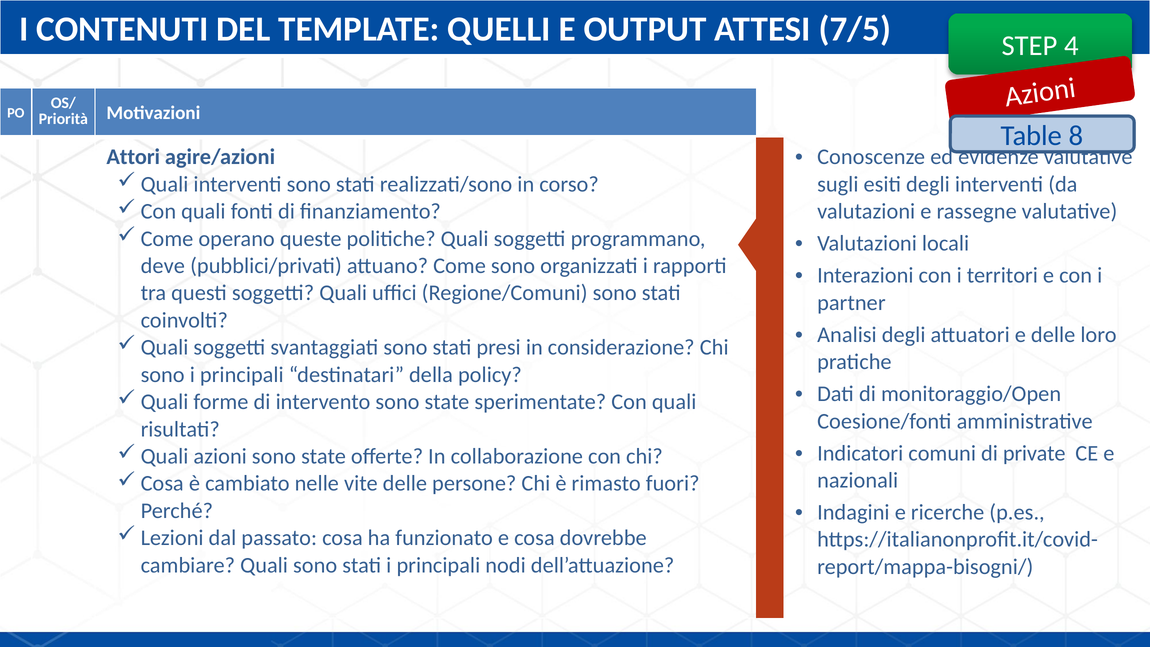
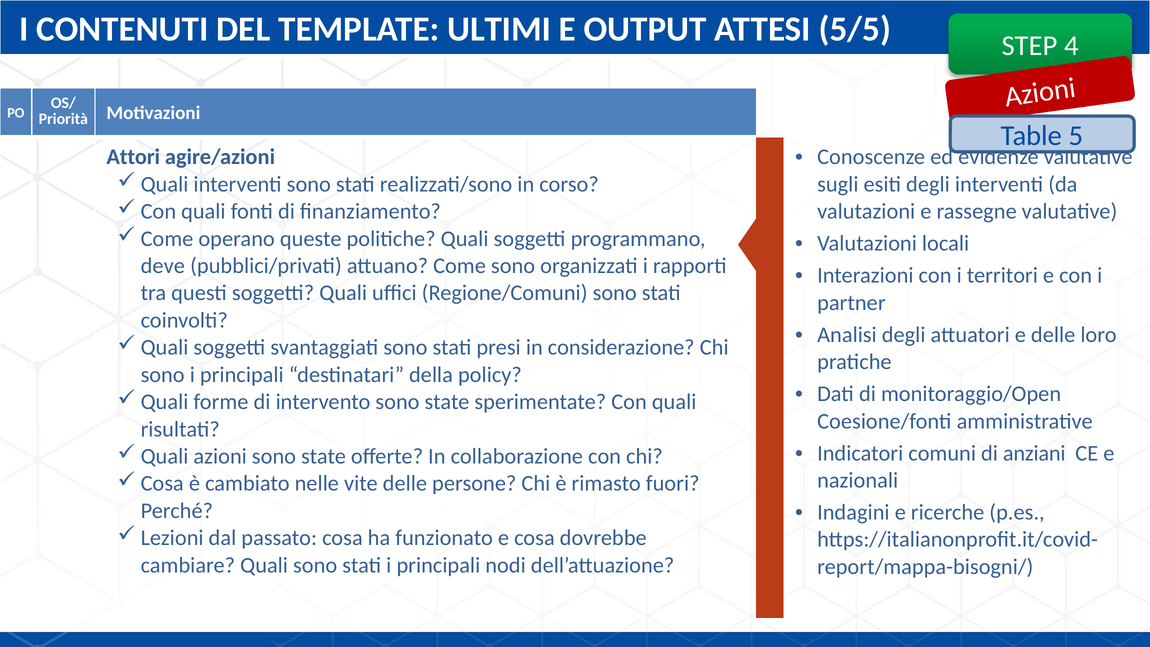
QUELLI: QUELLI -> ULTIMI (499, 29)
7/5: 7/5 -> 5/5 (855, 29)
8: 8 -> 5 (1076, 136)
private: private -> anziani (1034, 453)
